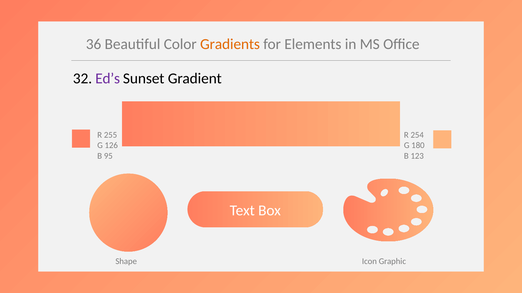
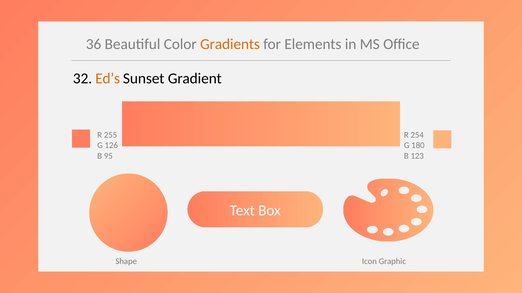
Ed’s colour: purple -> orange (108, 79)
